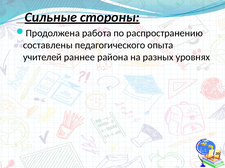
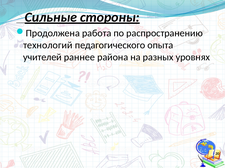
составлены: составлены -> технологий (48, 45)
